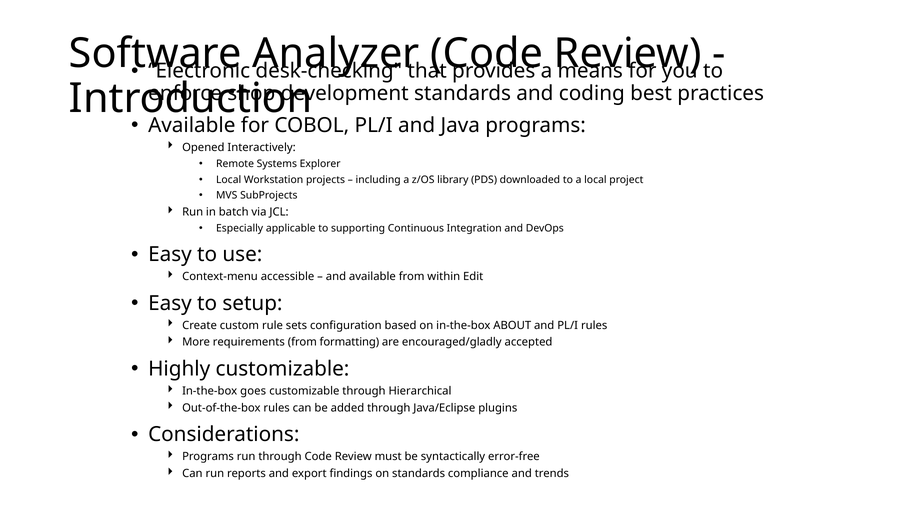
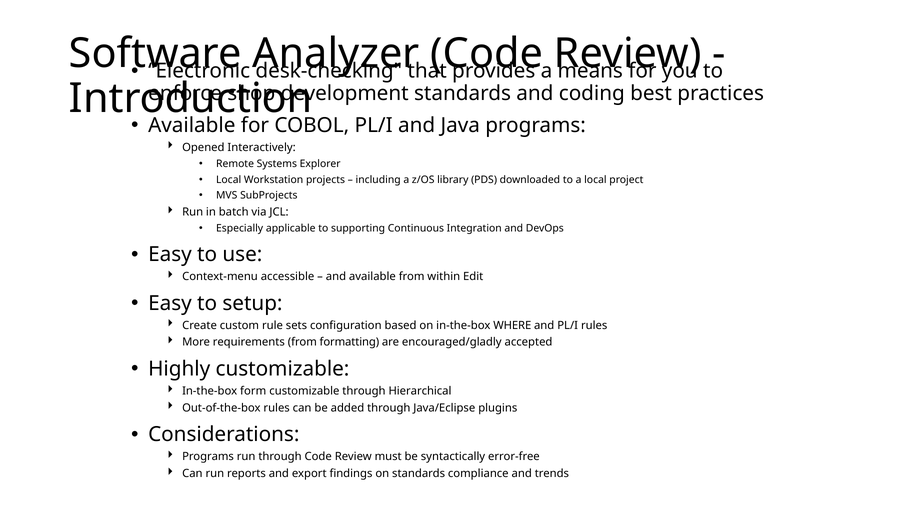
ABOUT: ABOUT -> WHERE (512, 325)
goes: goes -> form (253, 391)
